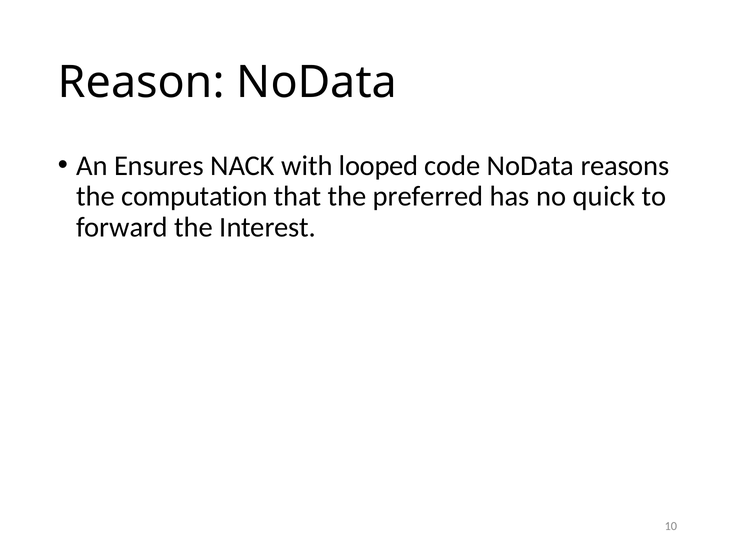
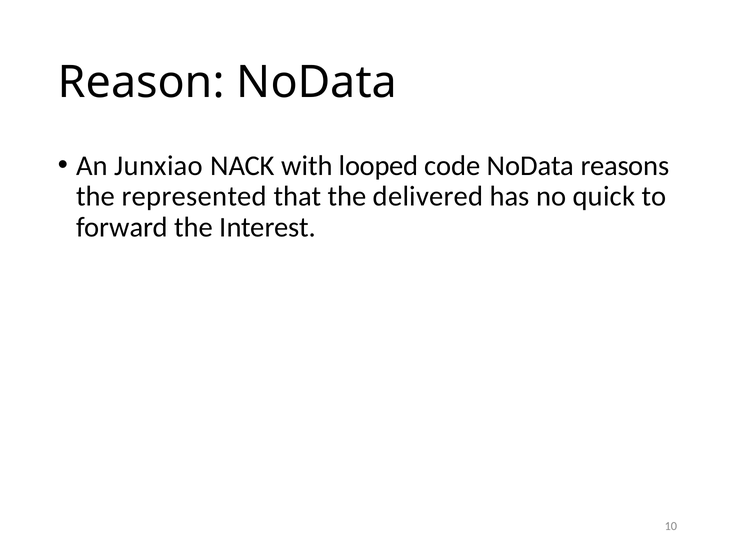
Ensures: Ensures -> Junxiao (159, 166)
computation: computation -> represented (194, 197)
preferred: preferred -> delivered (428, 197)
